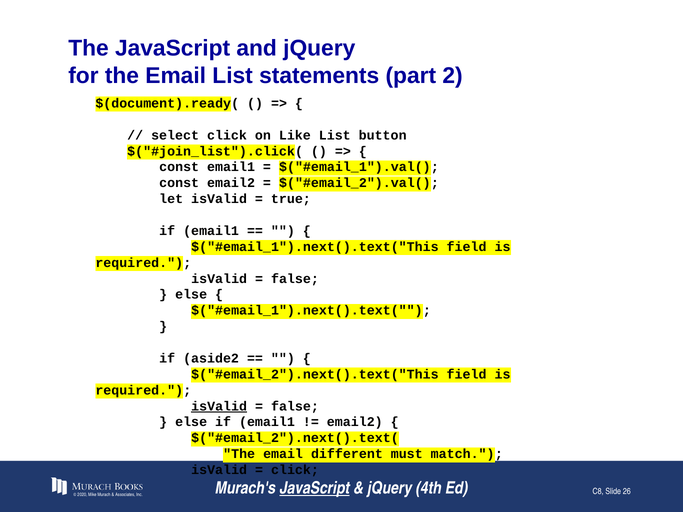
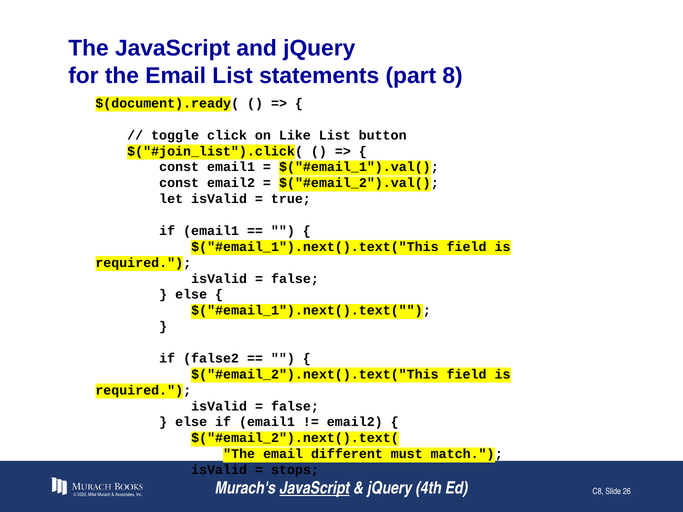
2: 2 -> 8 (453, 76)
select: select -> toggle (175, 135)
aside2: aside2 -> false2 (211, 359)
isValid underline: present -> none (219, 406)
click: click -> stops (295, 470)
